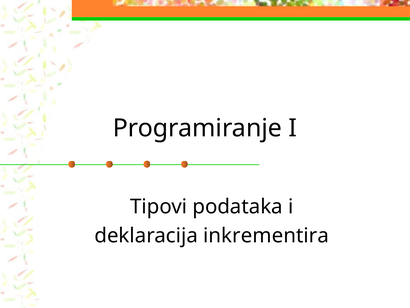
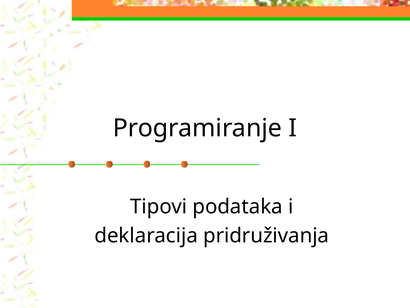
inkrementira: inkrementira -> pridruživanja (266, 235)
